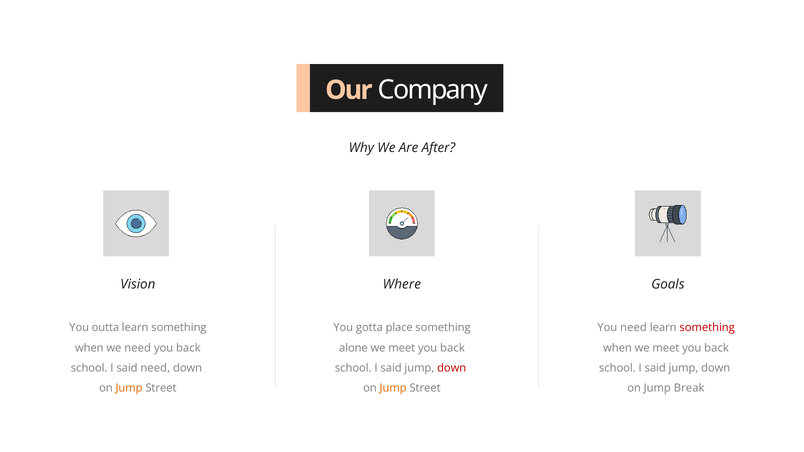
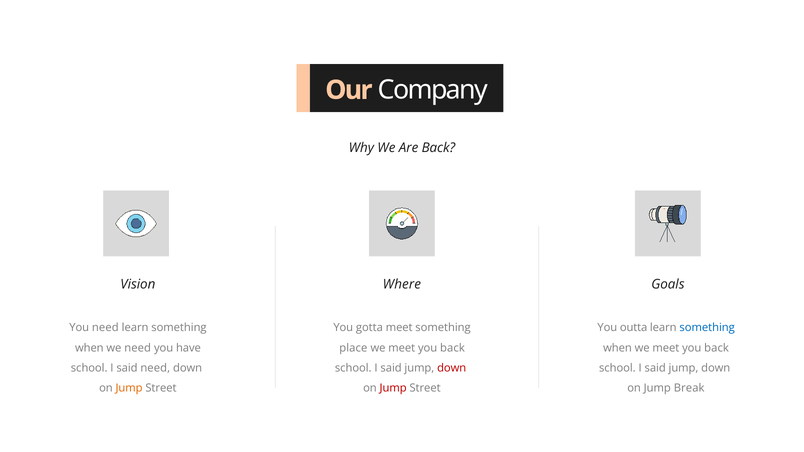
Are After: After -> Back (438, 148)
You outta: outta -> need (105, 328)
gotta place: place -> meet (399, 328)
You need: need -> outta (634, 328)
something colour: red -> blue (707, 328)
back: back -> have (188, 348)
alone: alone -> place (353, 348)
Jump colour: orange -> red (393, 388)
